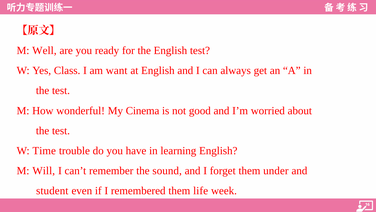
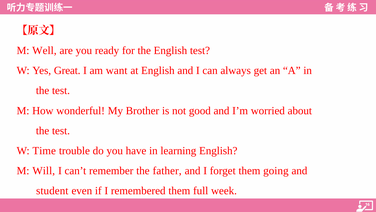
Class: Class -> Great (67, 70)
Cinema: Cinema -> Brother (142, 110)
sound: sound -> father (167, 170)
under: under -> going (276, 170)
life: life -> full (201, 190)
